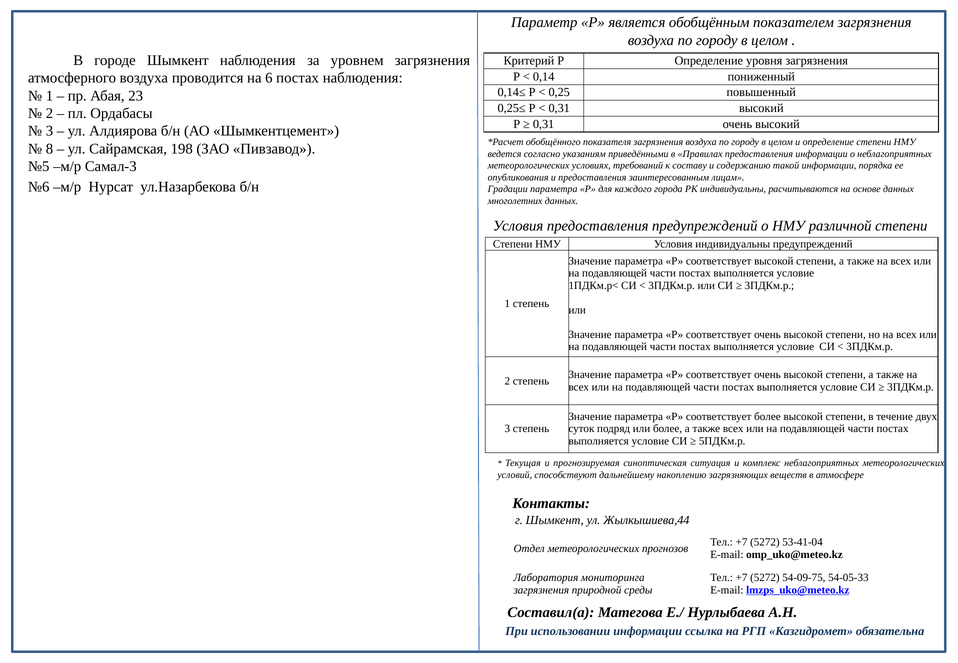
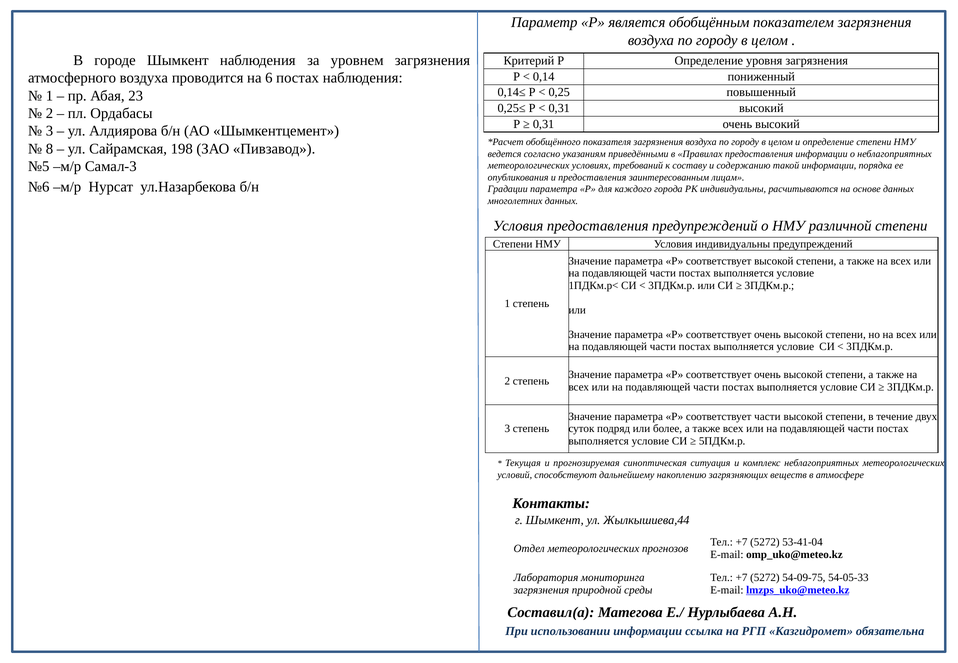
соответствует более: более -> части (767, 417)
